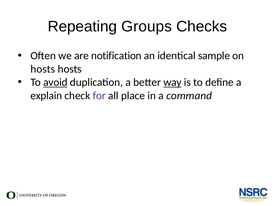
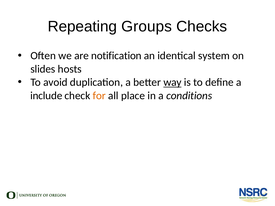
sample: sample -> system (214, 56)
hosts: hosts -> slides (43, 69)
avoid underline: present -> none (55, 82)
explain: explain -> include (46, 96)
for colour: purple -> orange (99, 96)
command: command -> conditions (189, 96)
